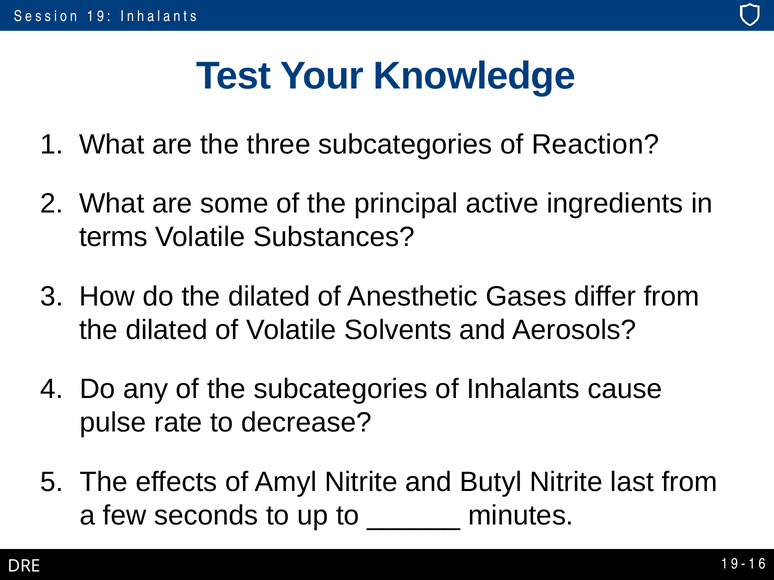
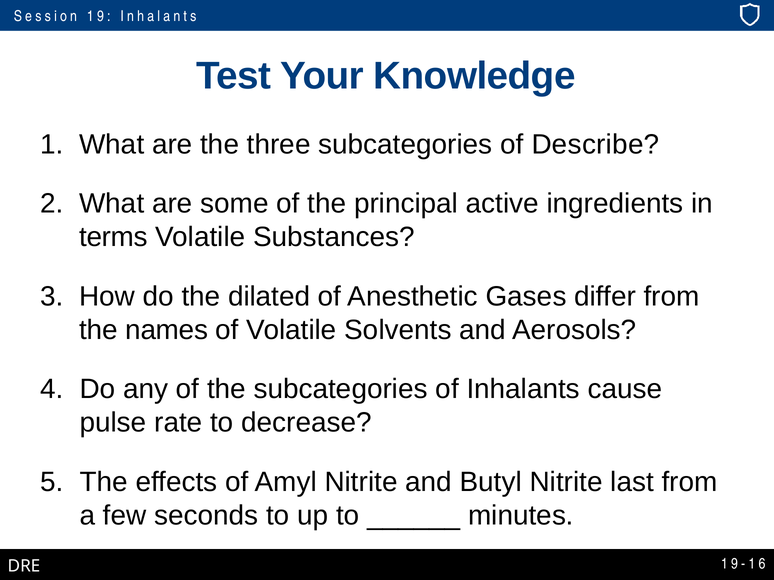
Reaction: Reaction -> Describe (596, 145)
dilated: dilated -> names (167, 330)
